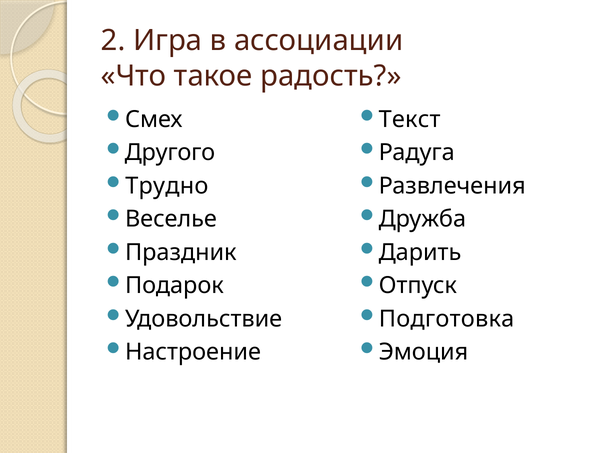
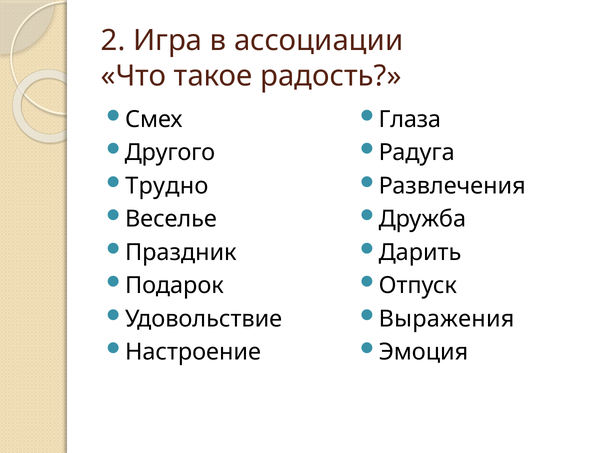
Текст: Текст -> Глаза (410, 119)
Подготовка: Подготовка -> Выражения (447, 319)
